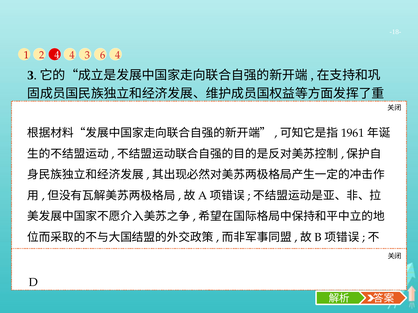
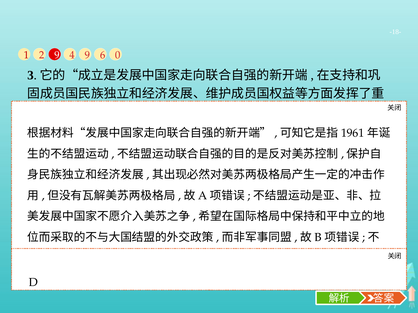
2 4: 4 -> 9 (57, 55)
4 3: 3 -> 9 (87, 55)
6 4: 4 -> 0 (118, 55)
